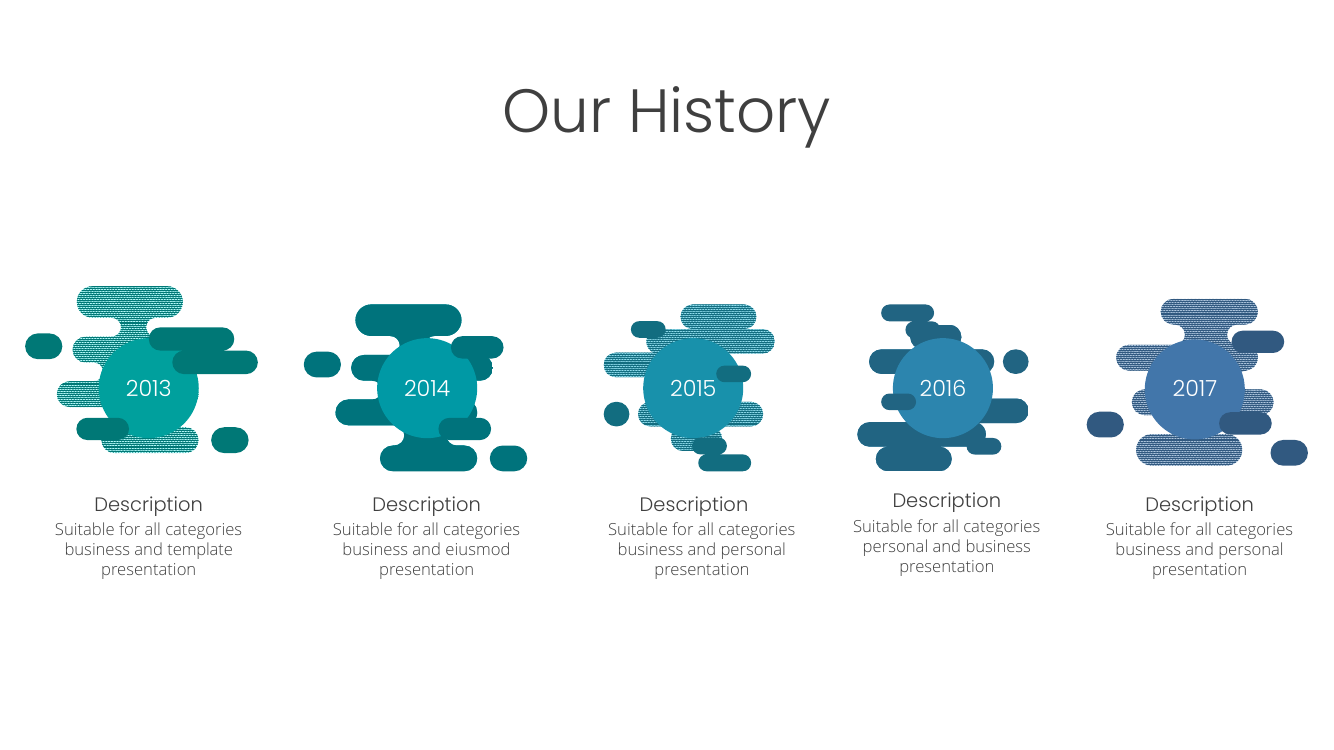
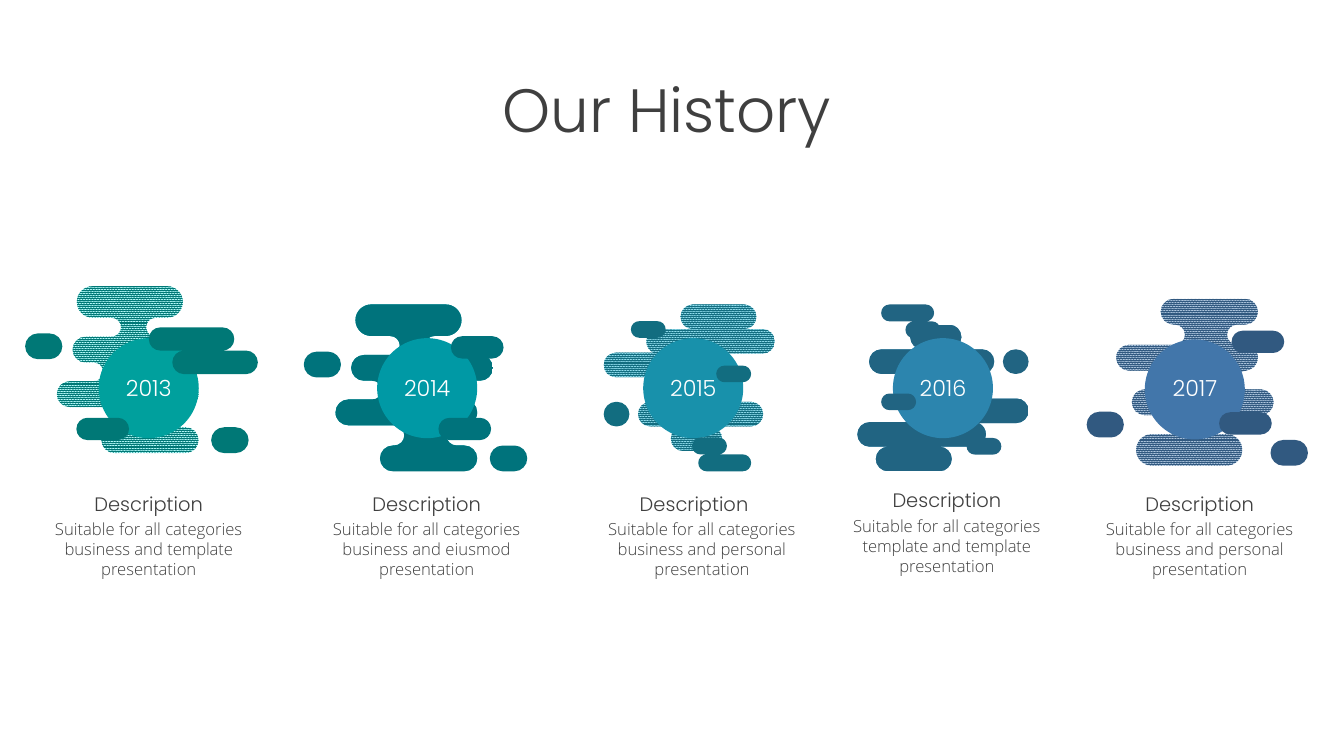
personal: personal -> template (896, 547)
business: business -> template (998, 547)
